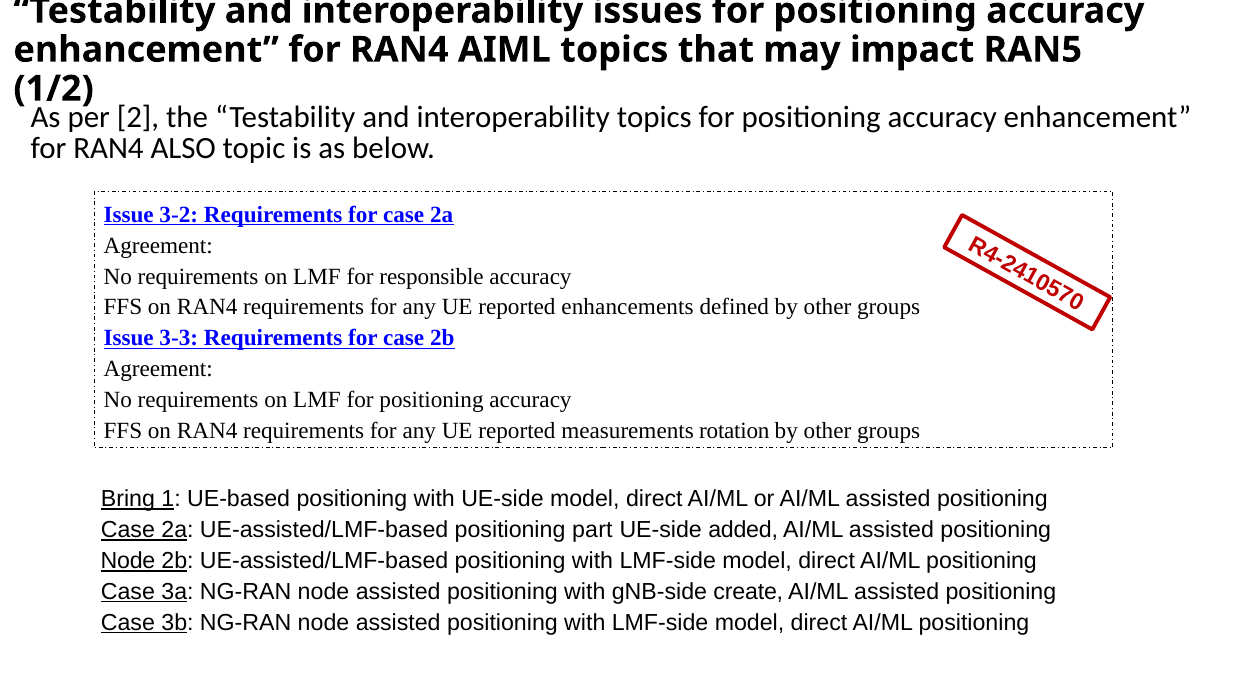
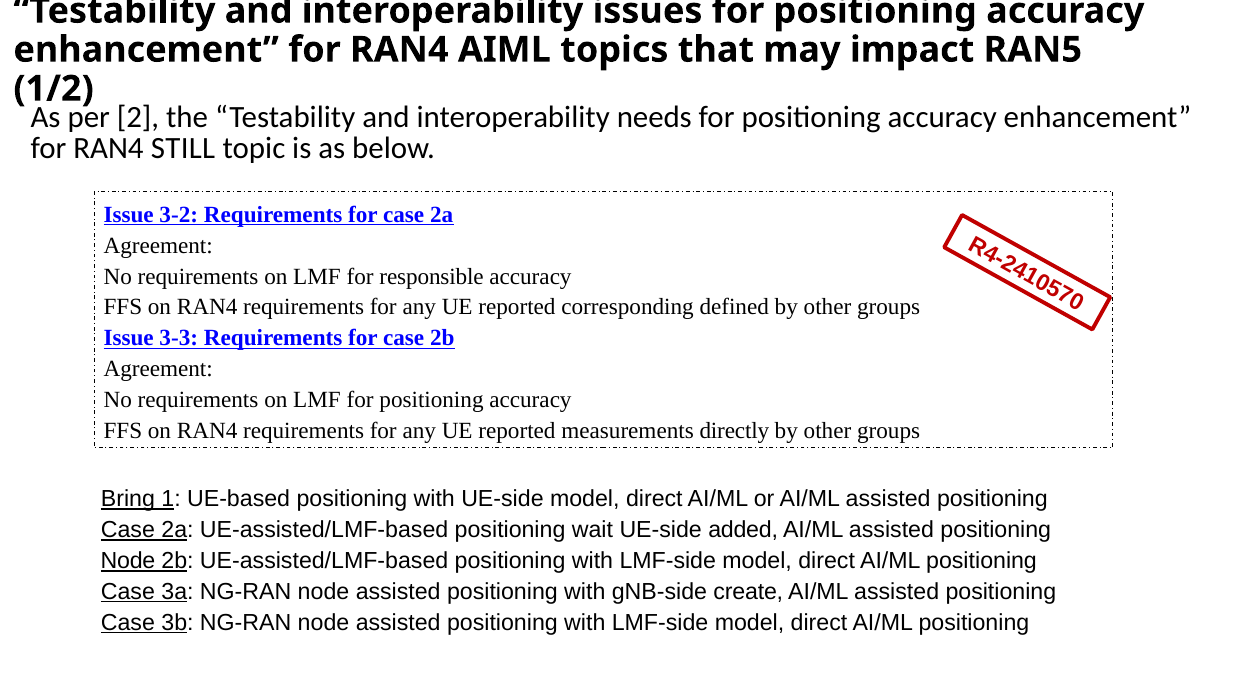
interoperability topics: topics -> needs (654, 118)
ALSO: ALSO -> STILL (183, 149)
enhancements: enhancements -> corresponding (628, 307)
rotation: rotation -> directly (734, 431)
part: part -> wait (592, 529)
